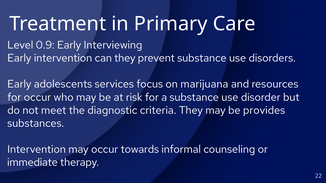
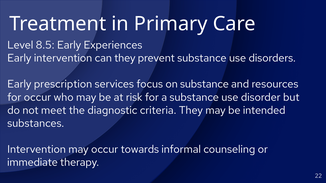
0.9: 0.9 -> 8.5 (45, 45)
Interviewing: Interviewing -> Experiences (113, 45)
adolescents: adolescents -> prescription (63, 84)
on marijuana: marijuana -> substance (204, 84)
provides: provides -> intended (264, 110)
